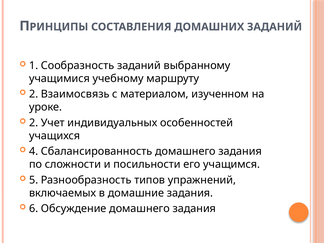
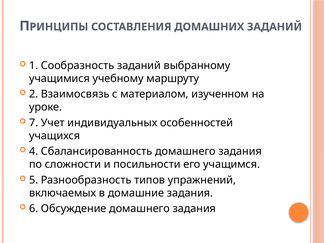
2: 2 -> 7 (34, 123)
